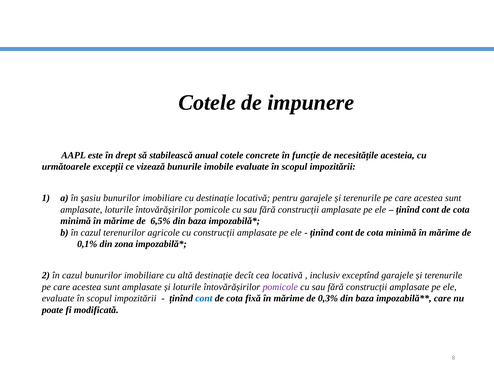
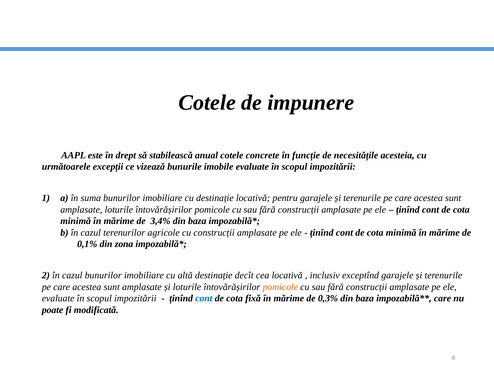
şasiu: şasiu -> suma (91, 198)
6,5%: 6,5% -> 3,4% (160, 221)
pomicole colour: purple -> orange (280, 287)
